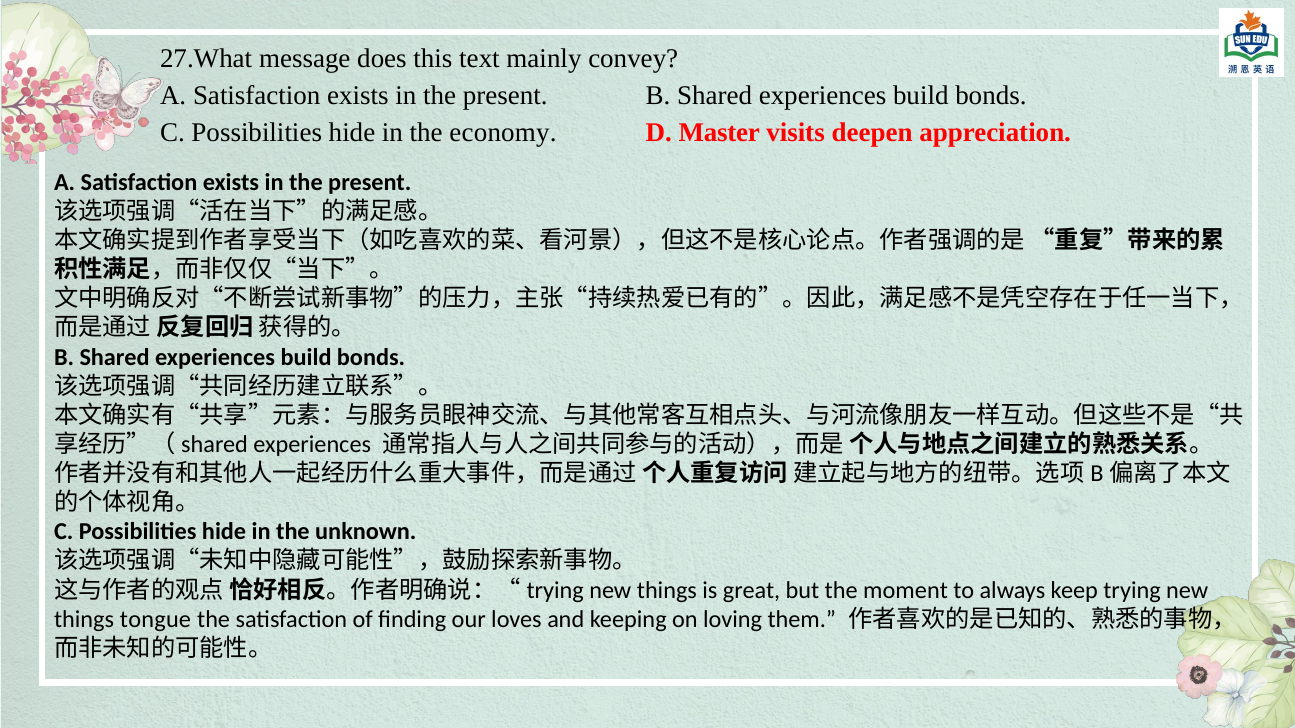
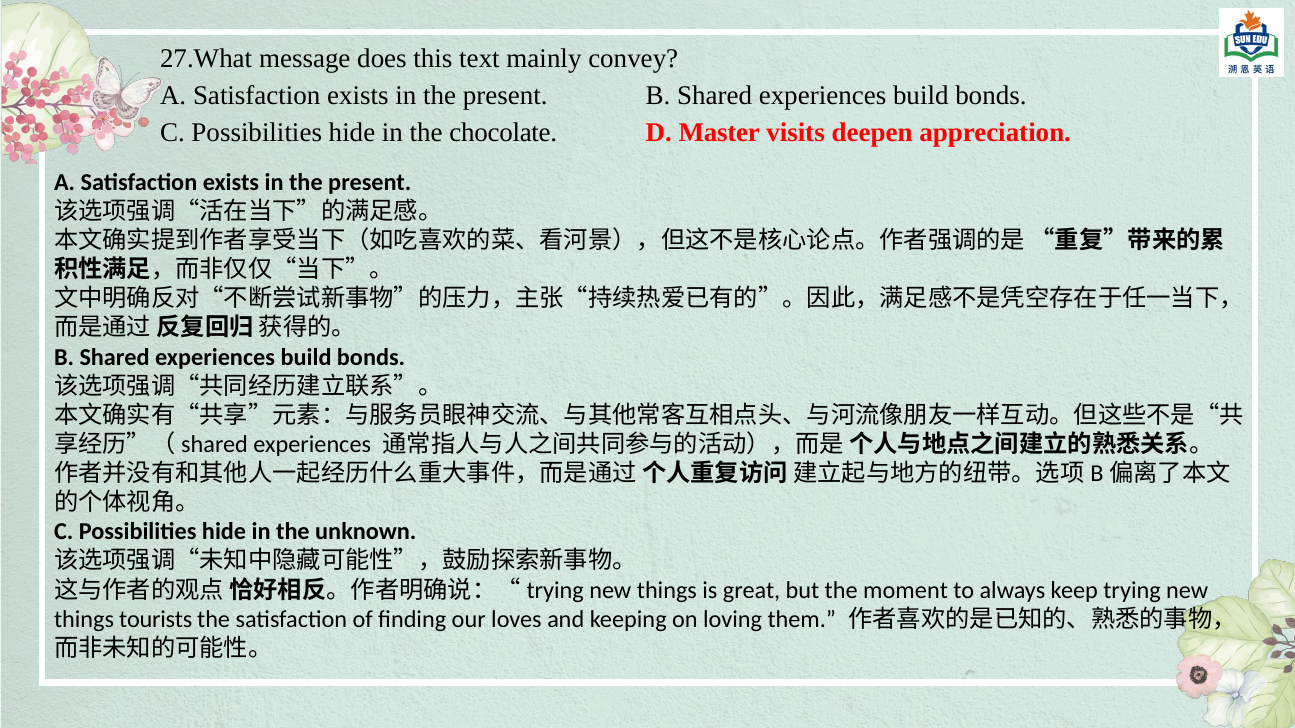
economy: economy -> chocolate (503, 133)
tongue: tongue -> tourists (156, 620)
